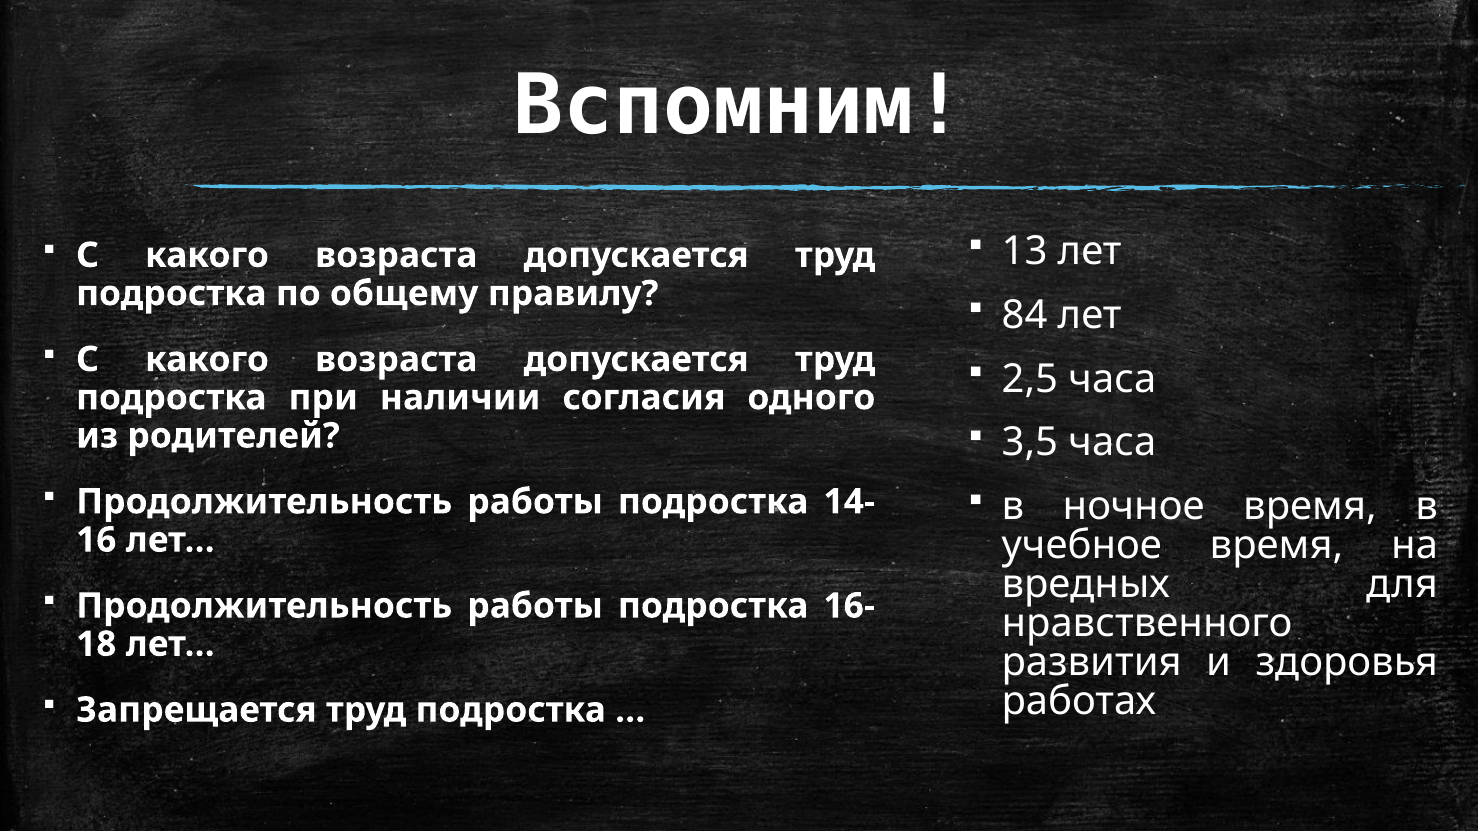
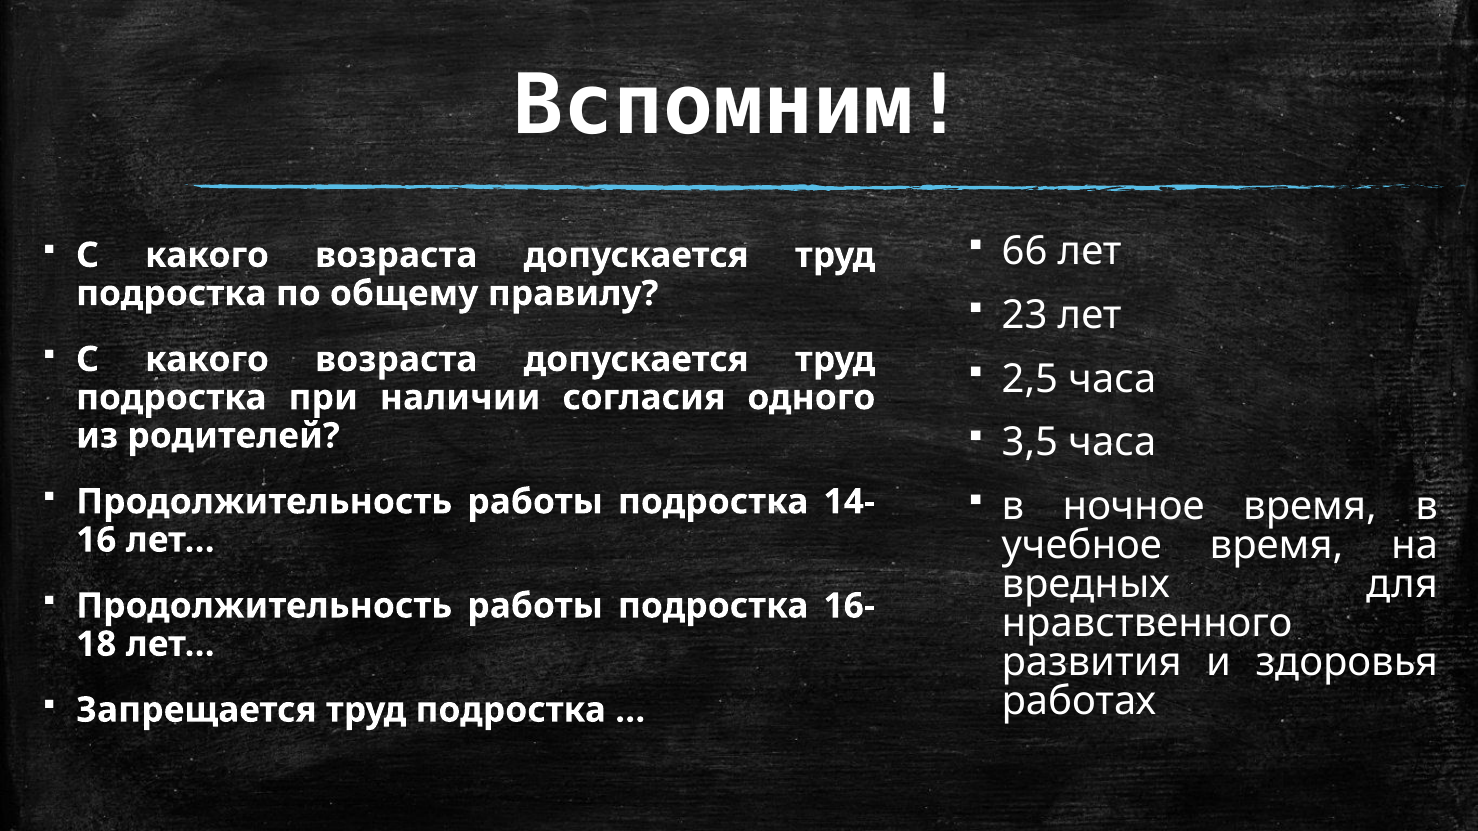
13: 13 -> 66 (1025, 252)
84: 84 -> 23 (1025, 315)
